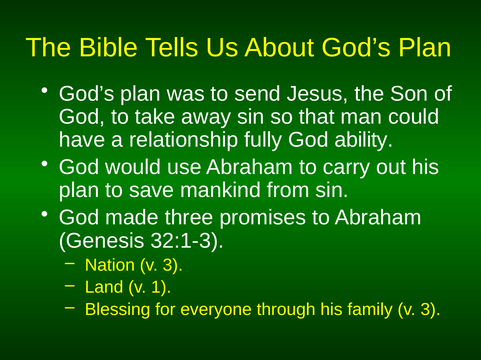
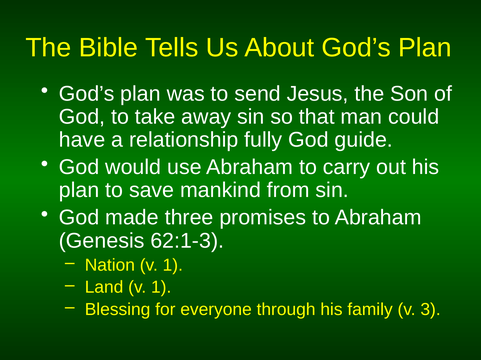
ability: ability -> guide (364, 140)
32:1-3: 32:1-3 -> 62:1-3 (187, 241)
Nation v 3: 3 -> 1 (173, 266)
